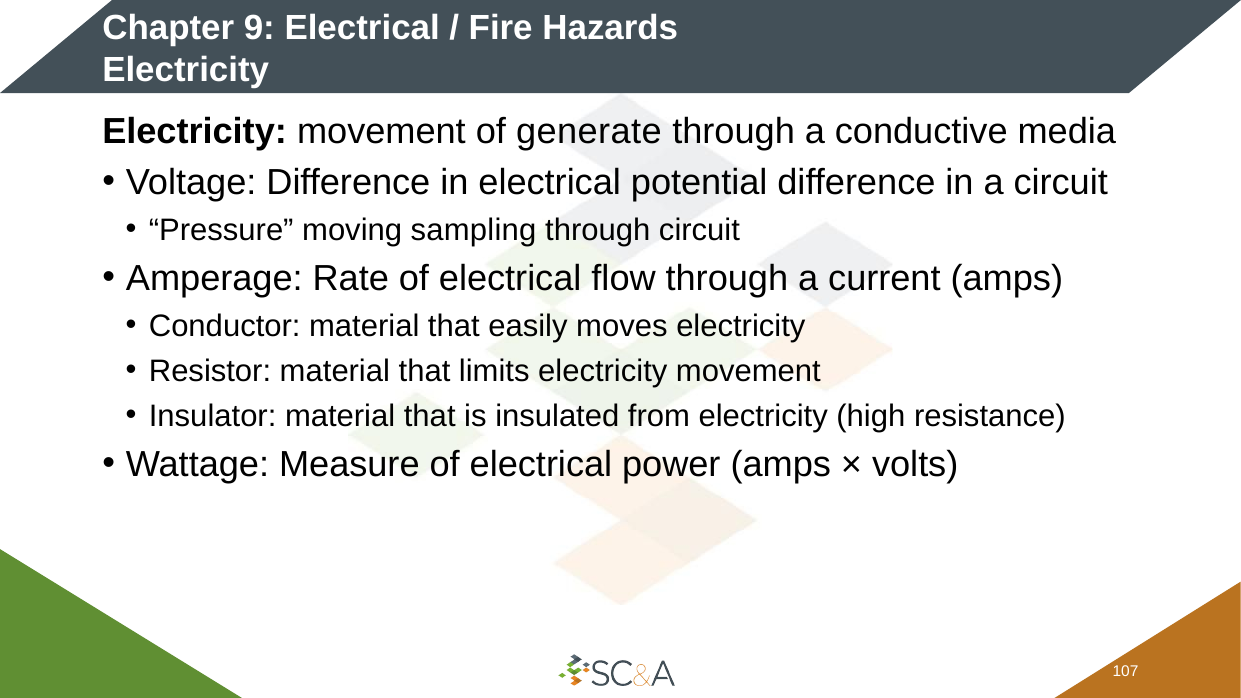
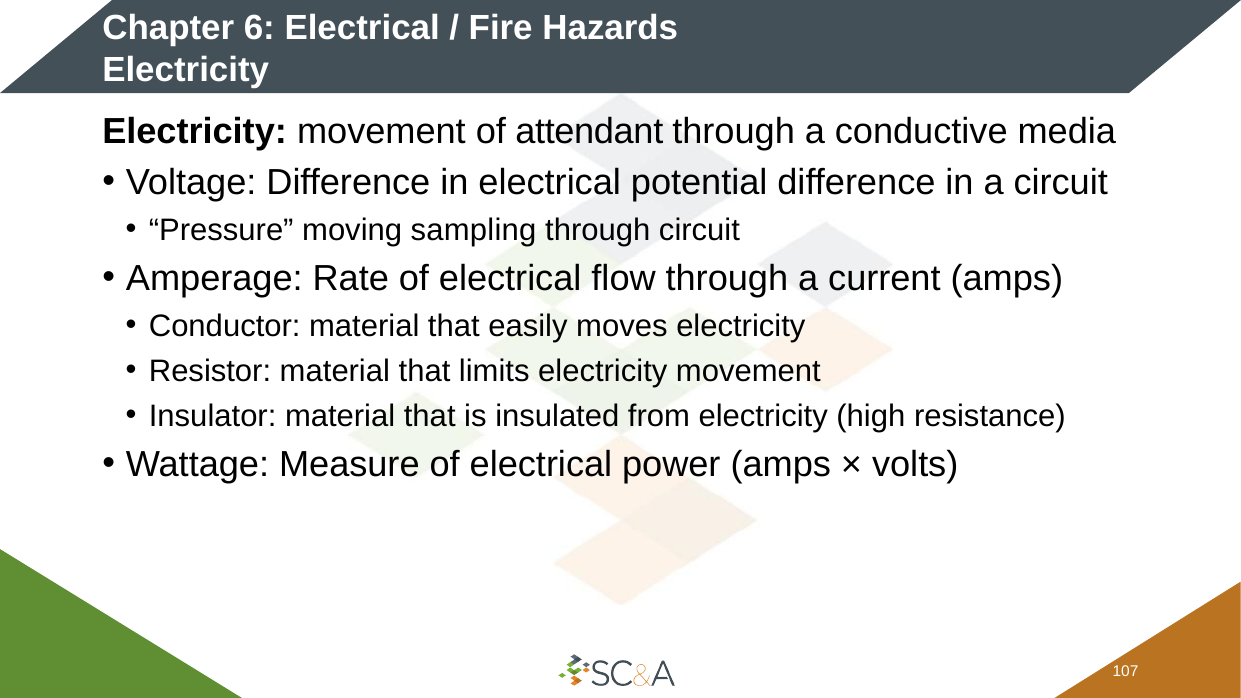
9: 9 -> 6 (259, 28)
generate: generate -> attendant (589, 131)
